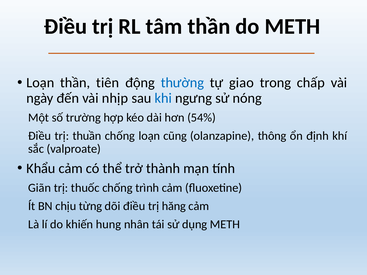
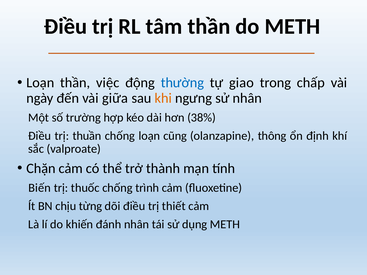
tiên: tiên -> việc (108, 83)
nhịp: nhịp -> giữa (115, 98)
khi colour: blue -> orange (163, 98)
sử nóng: nóng -> nhân (247, 98)
54%: 54% -> 38% (202, 118)
Khẩu: Khẩu -> Chặn (41, 168)
Giãn: Giãn -> Biến (40, 188)
hăng: hăng -> thiết (174, 206)
hung: hung -> đánh (109, 225)
